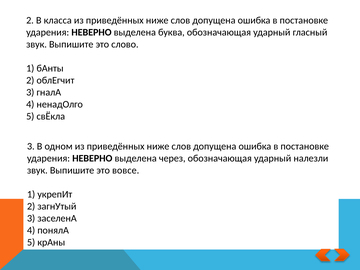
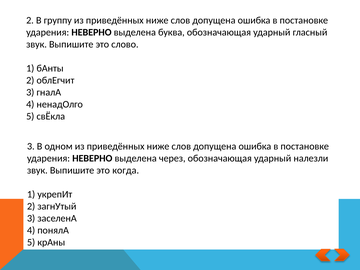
класса: класса -> группу (58, 20)
вовсе: вовсе -> когда (126, 170)
